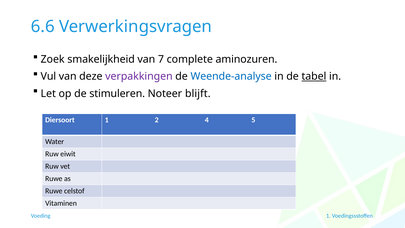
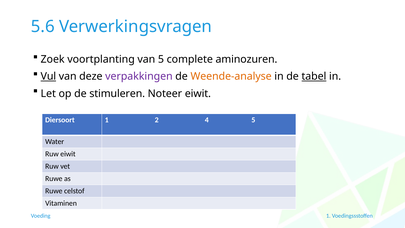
6.6: 6.6 -> 5.6 (43, 27)
smakelijkheid: smakelijkheid -> voortplanting (101, 59)
van 7: 7 -> 5 (161, 59)
Vul underline: none -> present (48, 76)
Weende-analyse colour: blue -> orange (231, 76)
Noteer blijft: blijft -> eiwit (198, 93)
